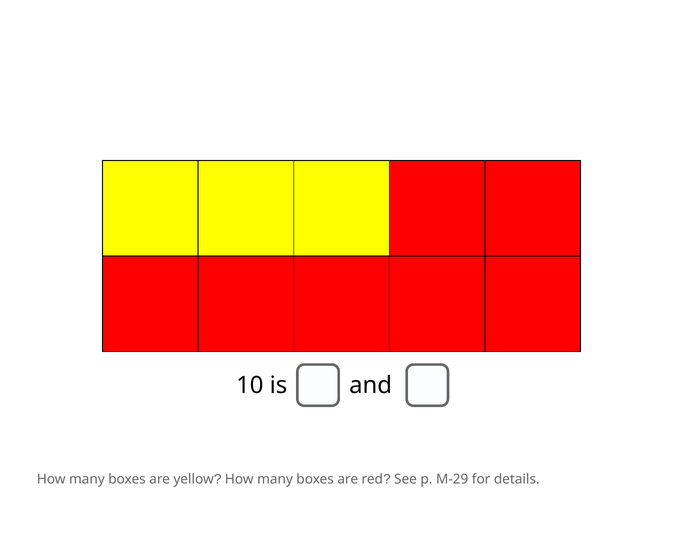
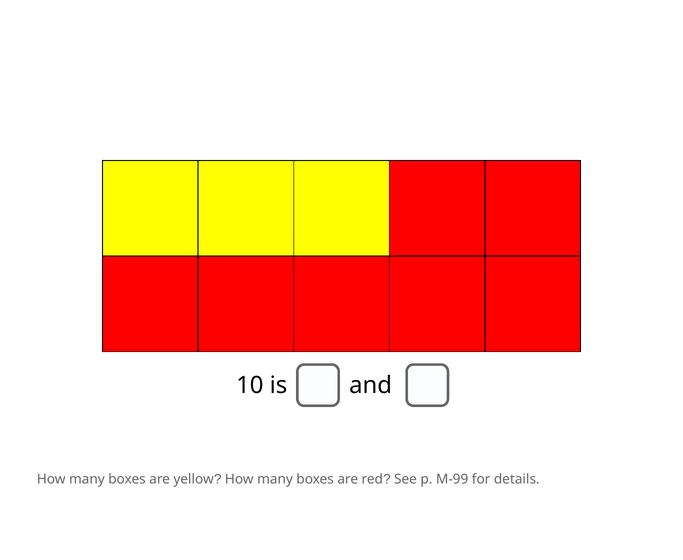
M-29: M-29 -> M-99 (452, 479)
